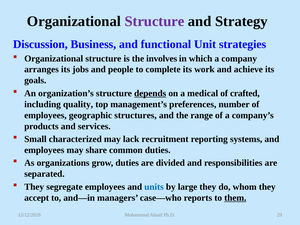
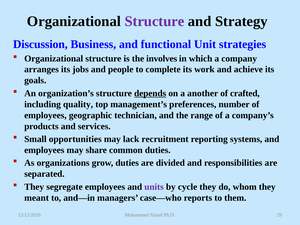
medical: medical -> another (203, 93)
structures: structures -> technician (136, 115)
characterized: characterized -> opportunities (75, 139)
units colour: blue -> purple (154, 187)
large: large -> cycle (188, 187)
accept: accept -> meant (37, 198)
them underline: present -> none (235, 198)
